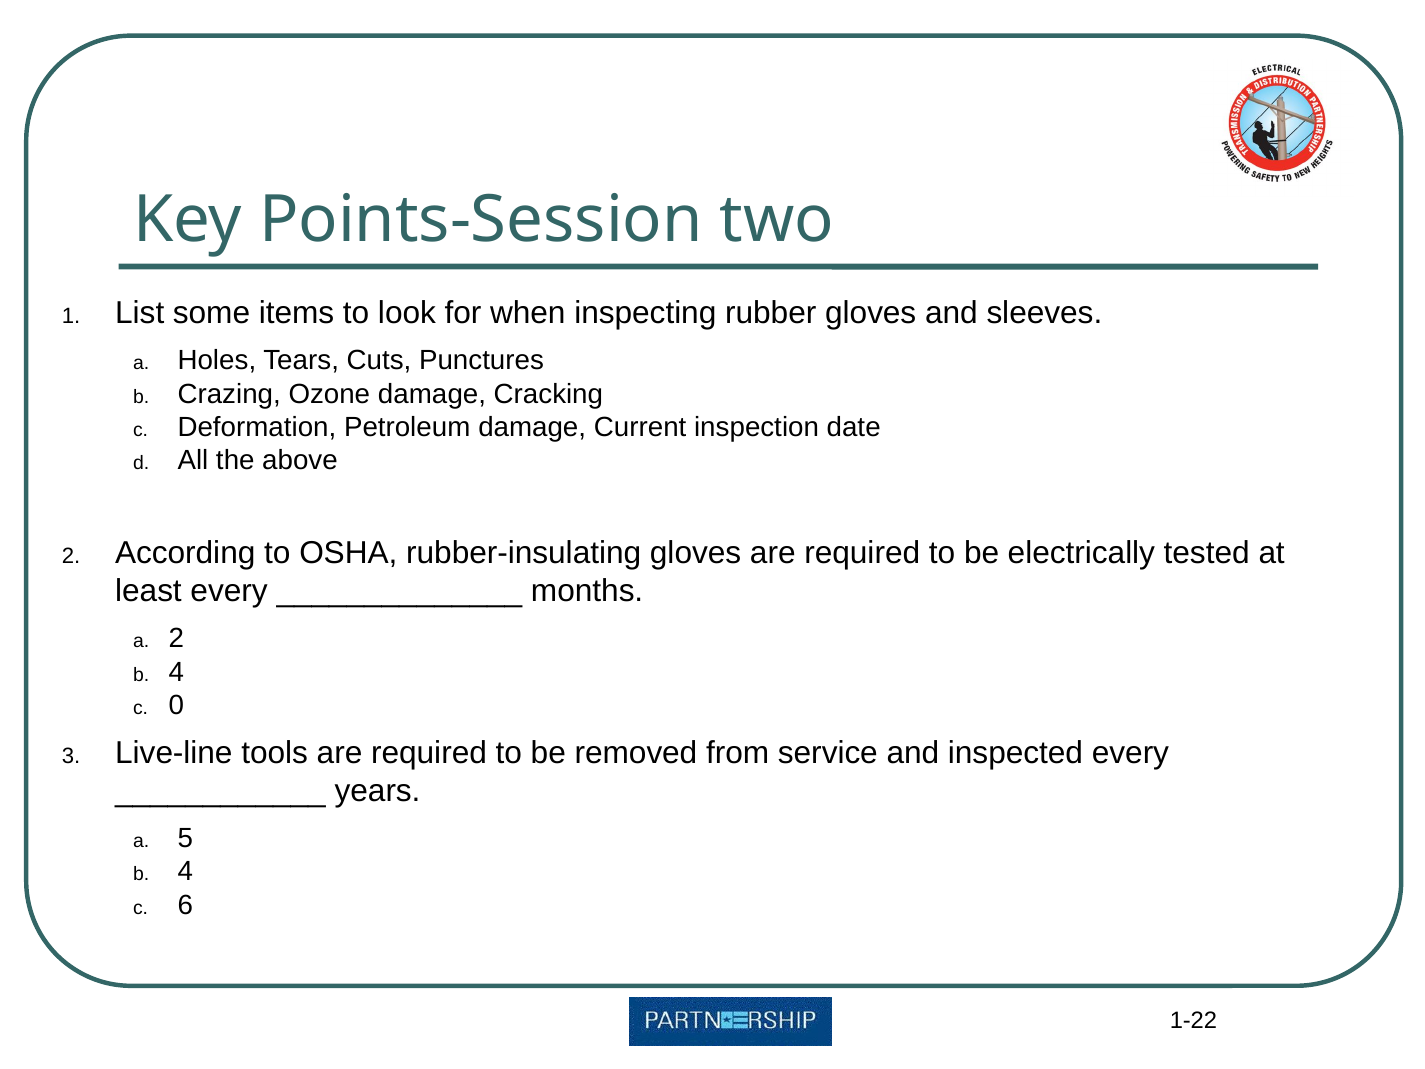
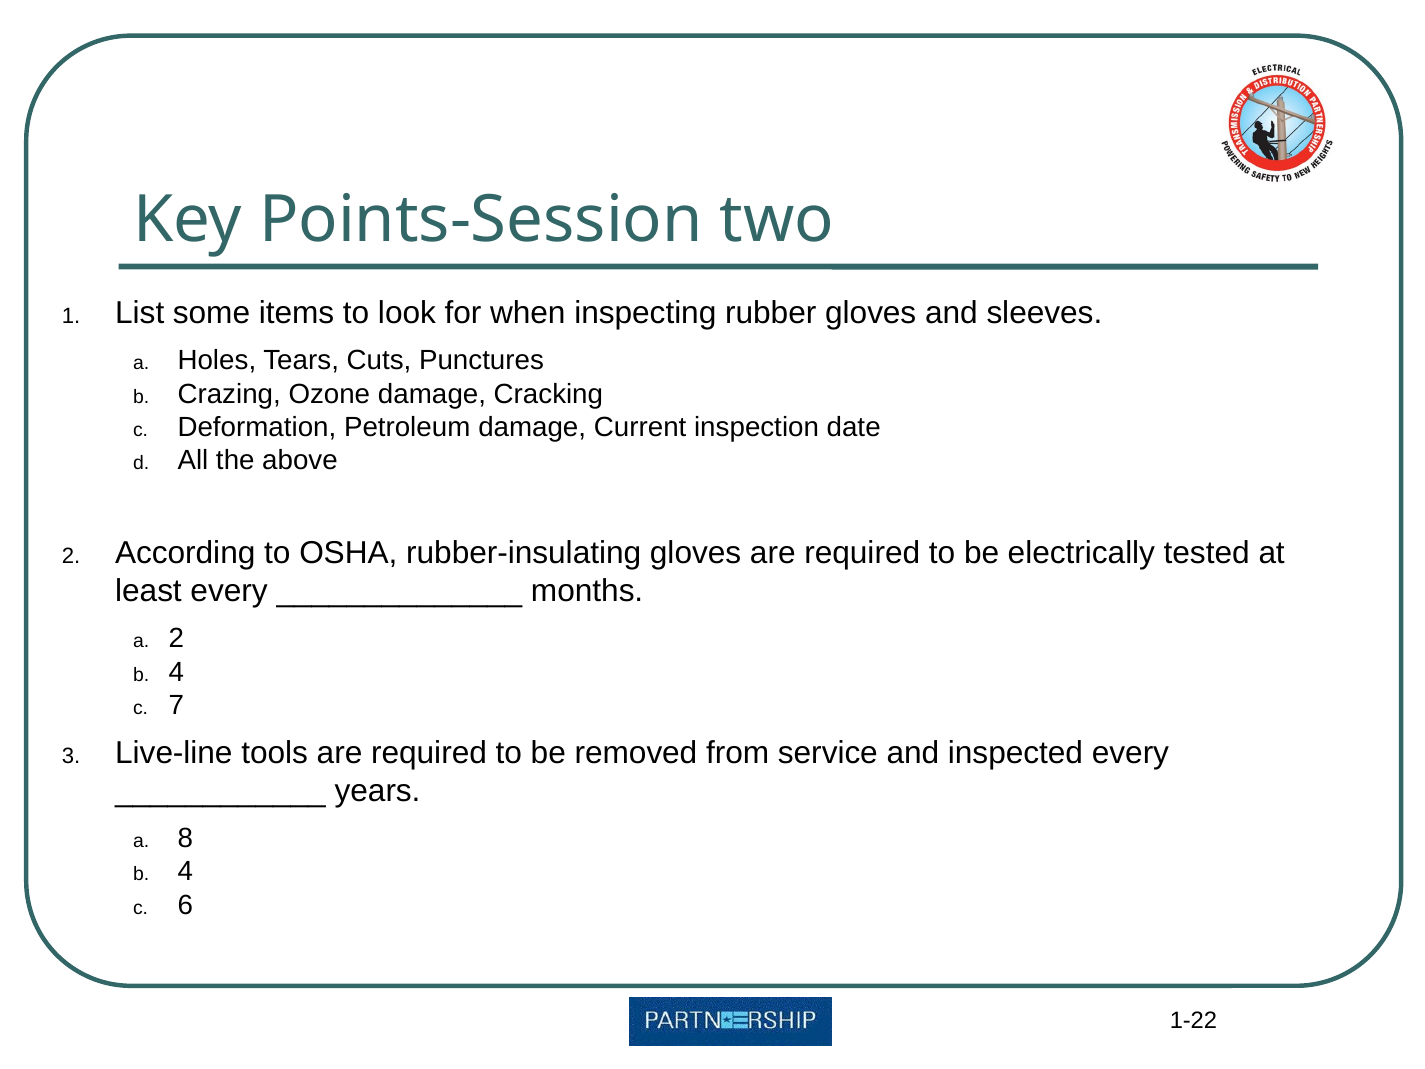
0: 0 -> 7 (176, 705)
5: 5 -> 8 (185, 838)
